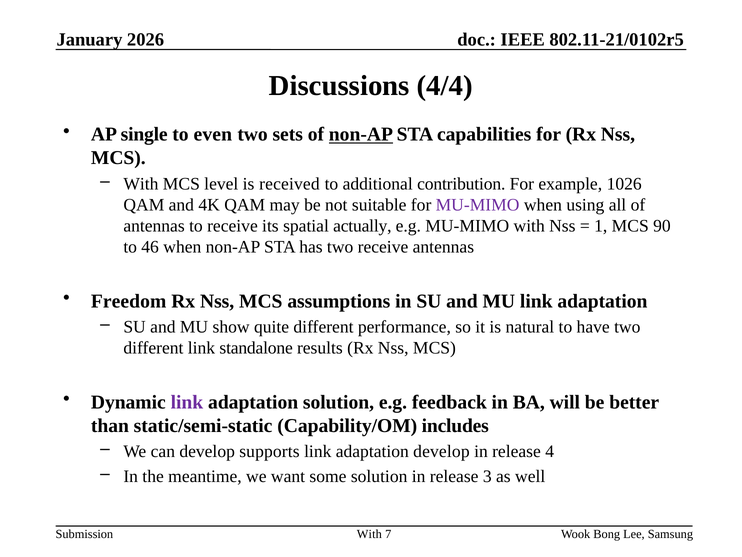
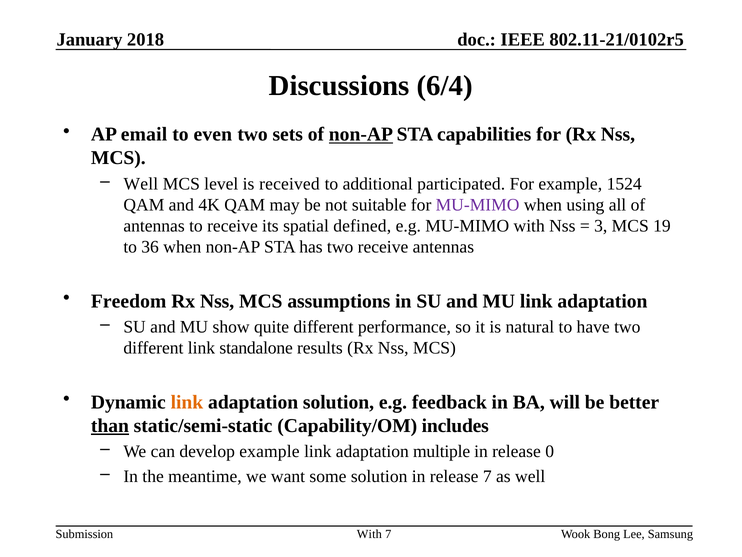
2026: 2026 -> 2018 (146, 40)
4/4: 4/4 -> 6/4 (445, 85)
single: single -> email (144, 134)
With: With -> Well (141, 184)
contribution: contribution -> participated (461, 184)
1026: 1026 -> 1524 (624, 184)
actually: actually -> defined (362, 226)
1: 1 -> 3 (601, 226)
90: 90 -> 19 (662, 226)
46: 46 -> 36 (150, 247)
link colour: purple -> orange (187, 402)
than underline: none -> present (110, 425)
develop supports: supports -> example (269, 451)
adaptation develop: develop -> multiple (442, 451)
4: 4 -> 0 (550, 451)
release 3: 3 -> 7 (487, 476)
